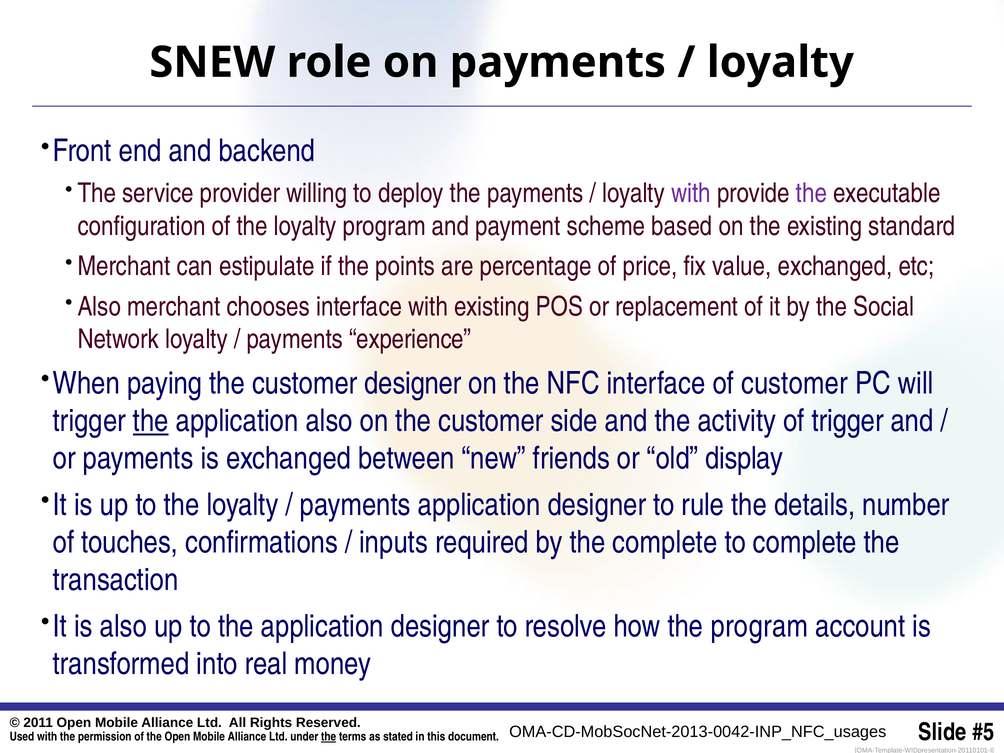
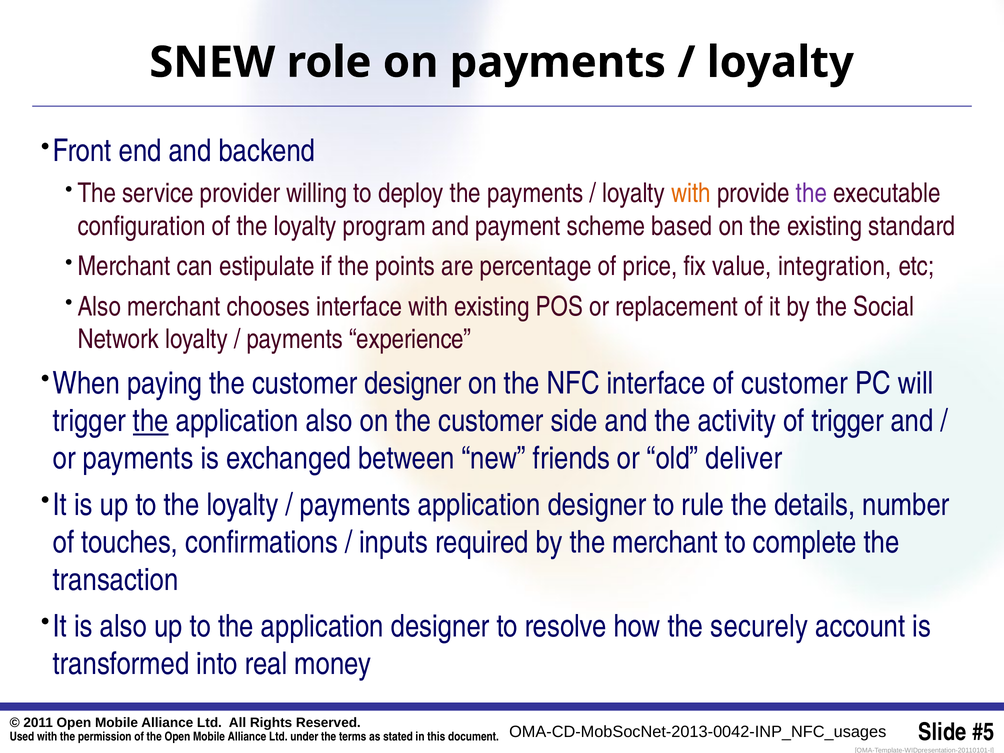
with colour: purple -> orange (691, 194)
value exchanged: exchanged -> integration (835, 266)
display: display -> deliver (744, 459)
the complete: complete -> merchant (665, 543)
the program: program -> securely (759, 627)
the underline: present -> none (329, 737)
